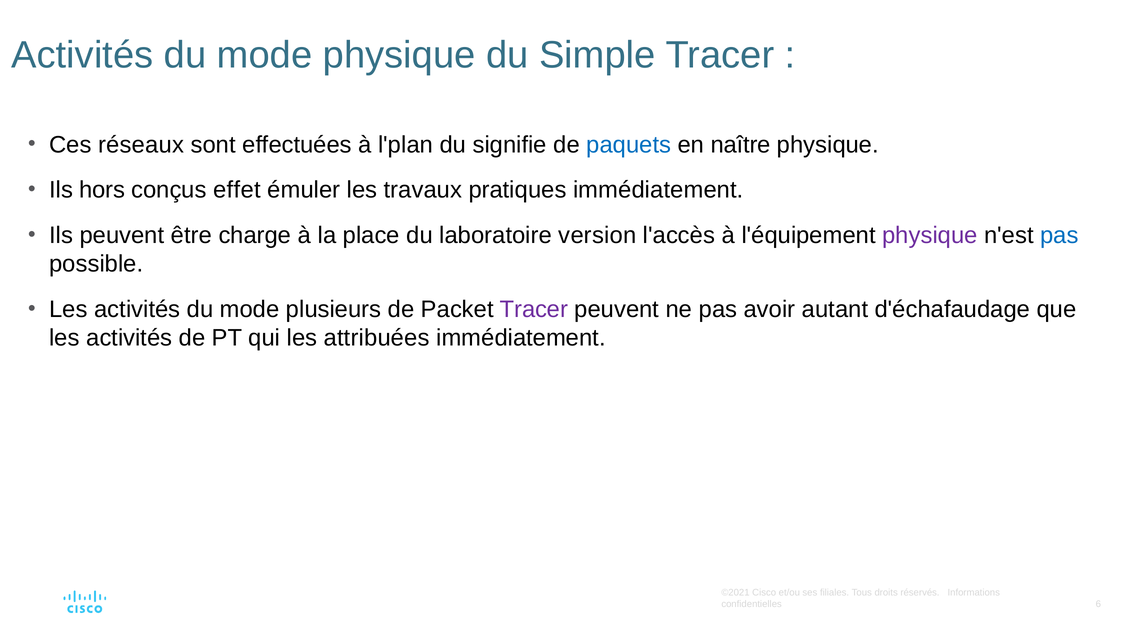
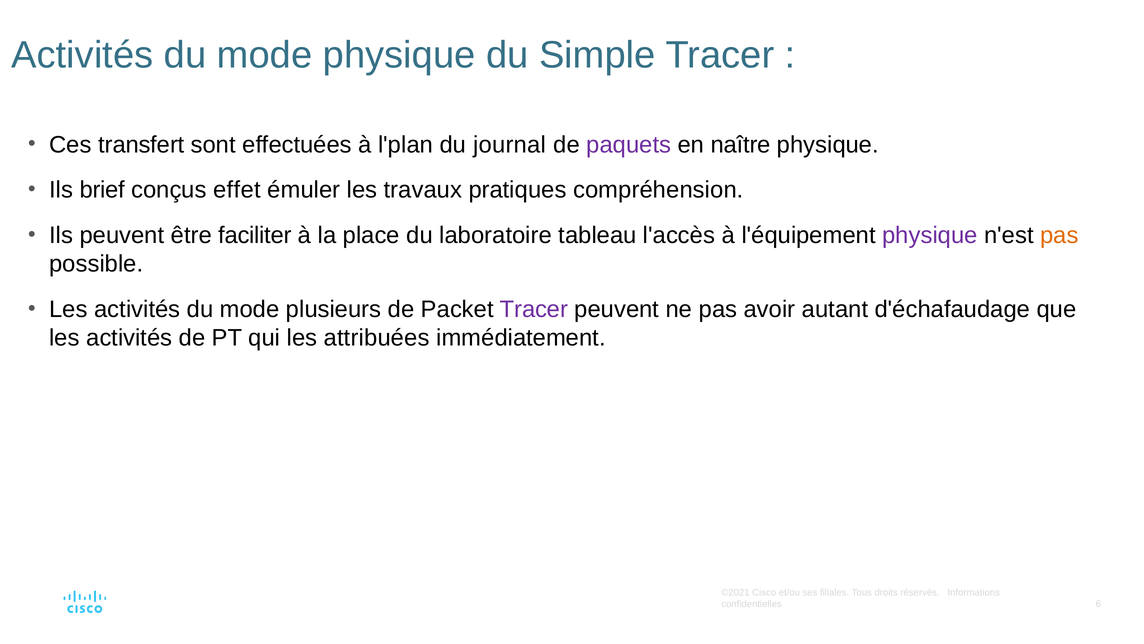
réseaux: réseaux -> transfert (141, 145)
signifie: signifie -> journal (510, 145)
paquets colour: blue -> purple (629, 145)
hors: hors -> brief (102, 190)
pratiques immédiatement: immédiatement -> compréhension (658, 190)
charge: charge -> faciliter (255, 235)
version: version -> tableau (597, 235)
pas colour: blue -> orange (1059, 235)
